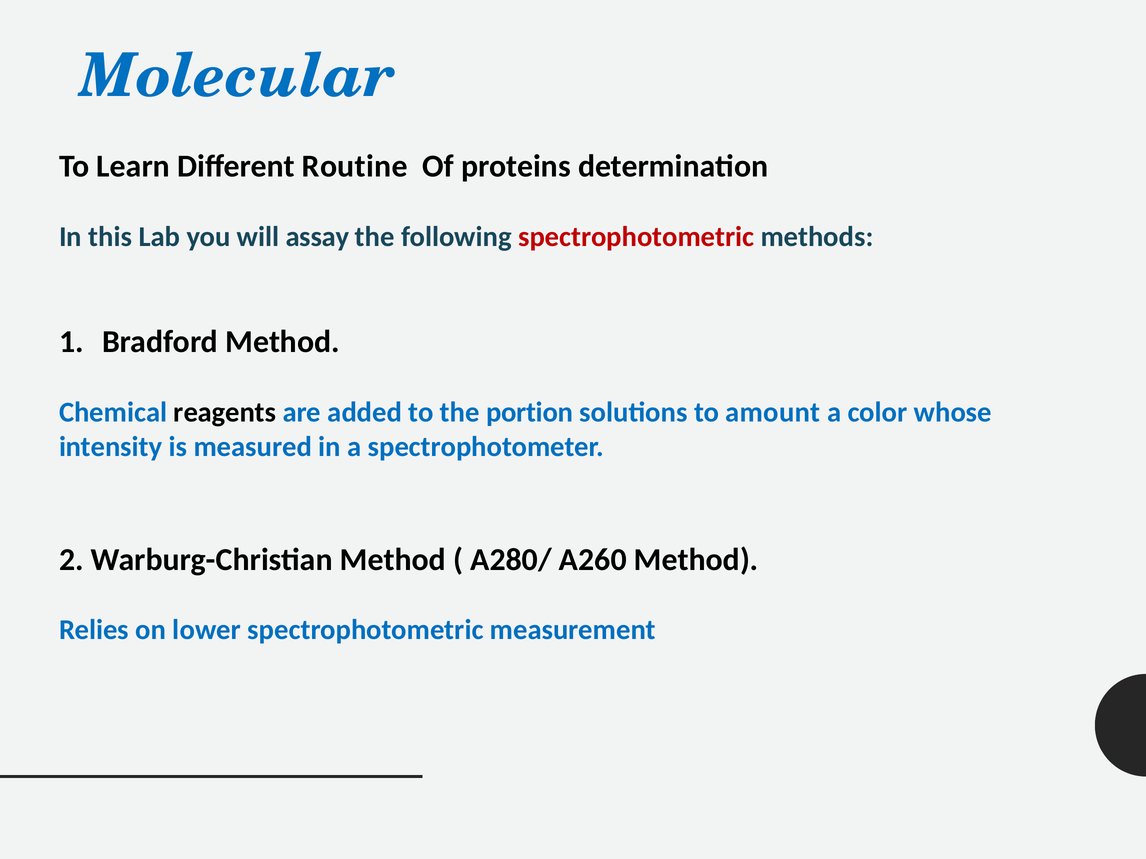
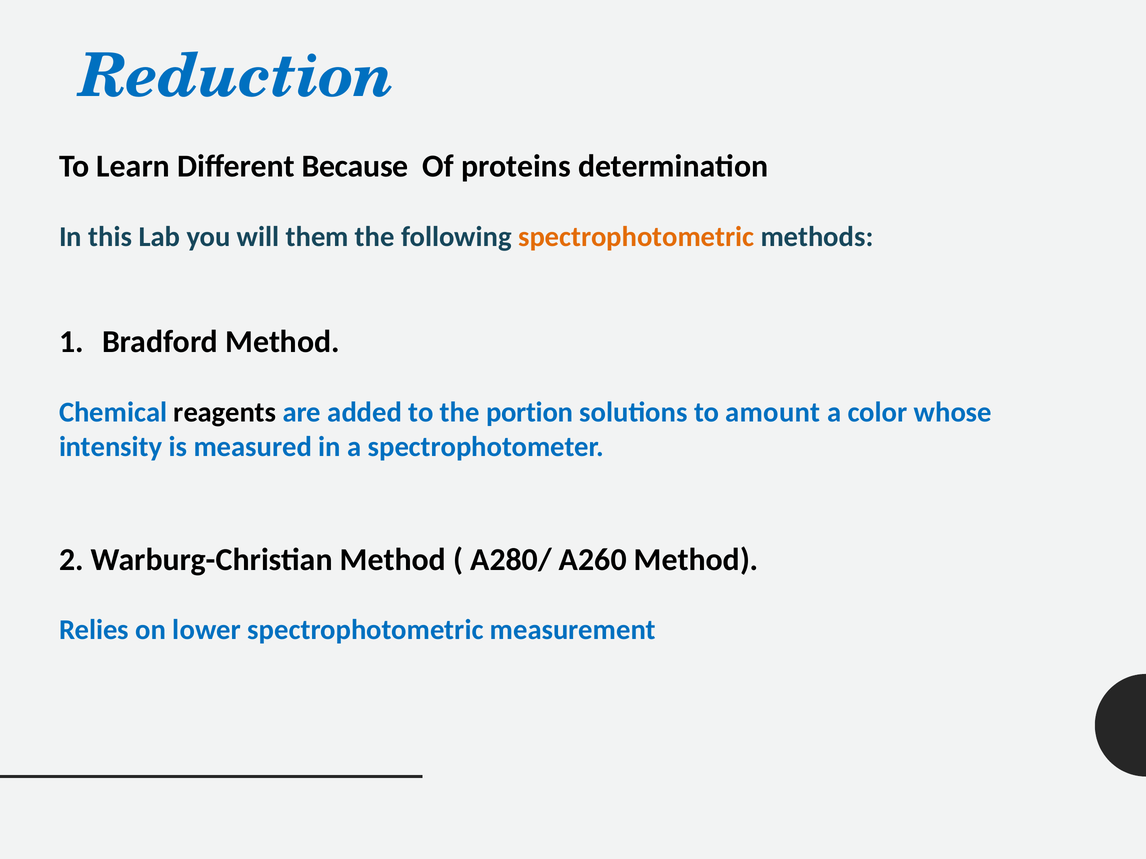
Molecular: Molecular -> Reduction (237, 76)
Routine: Routine -> Because (355, 166)
assay: assay -> them (317, 237)
spectrophotometric colour: red -> orange (636, 237)
